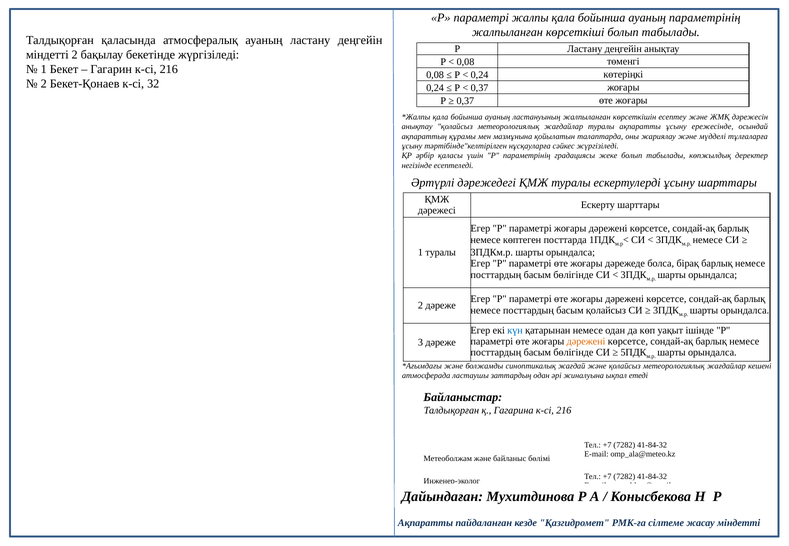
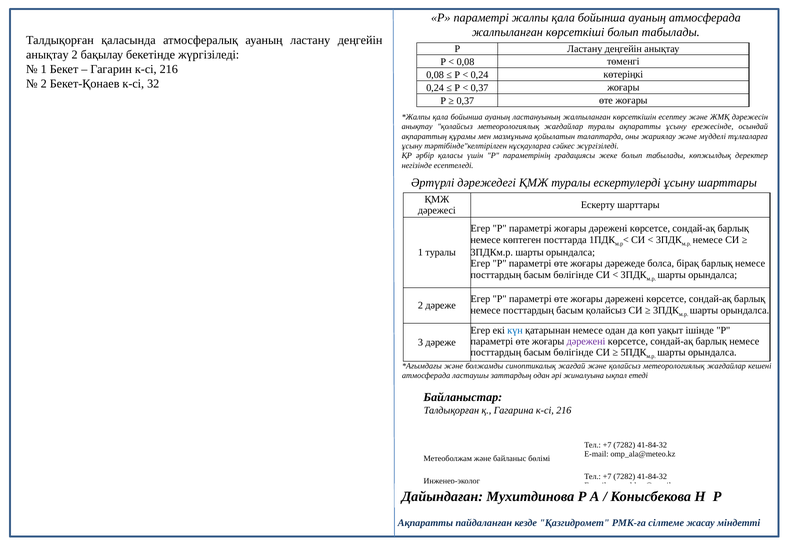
ауаның параметрінің: параметрінің -> атмосферада (705, 18)
міндетті: міндетті -> анықтау (47, 55)
дәрежені colour: orange -> purple (586, 342)
